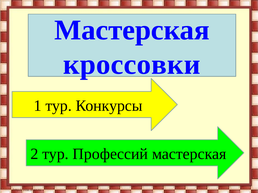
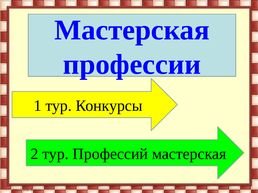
кроссовки: кроссовки -> профессии (132, 65)
